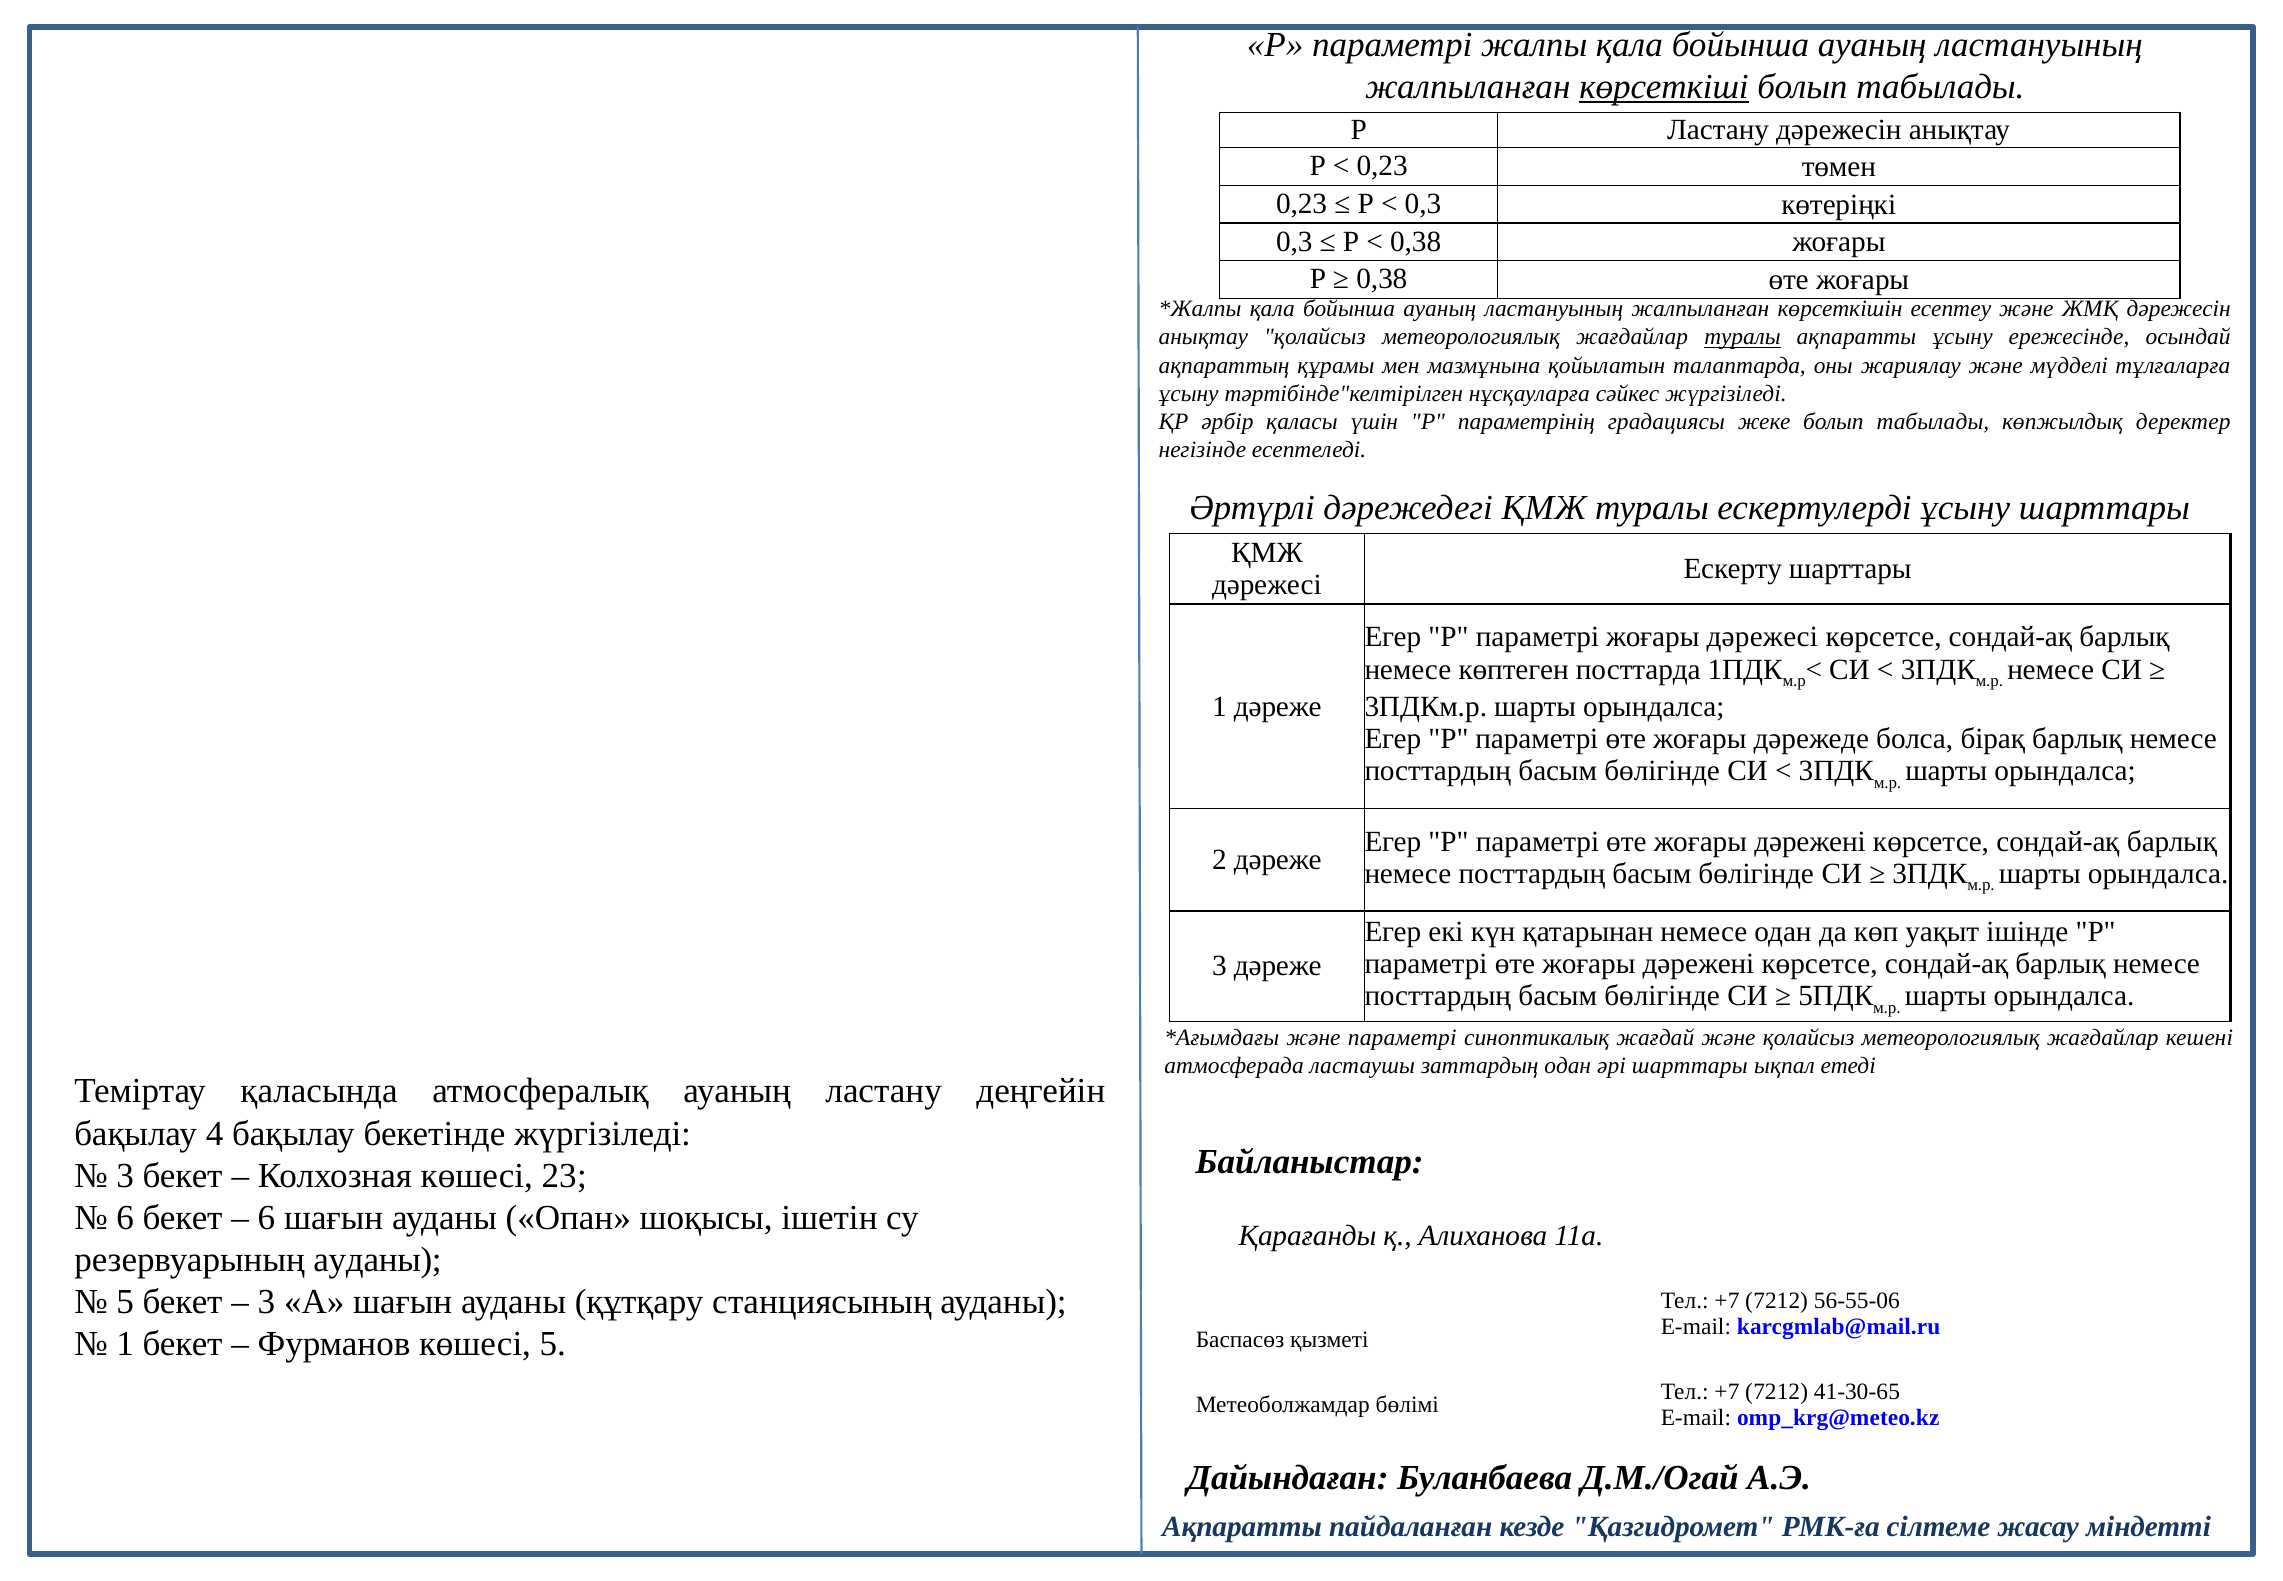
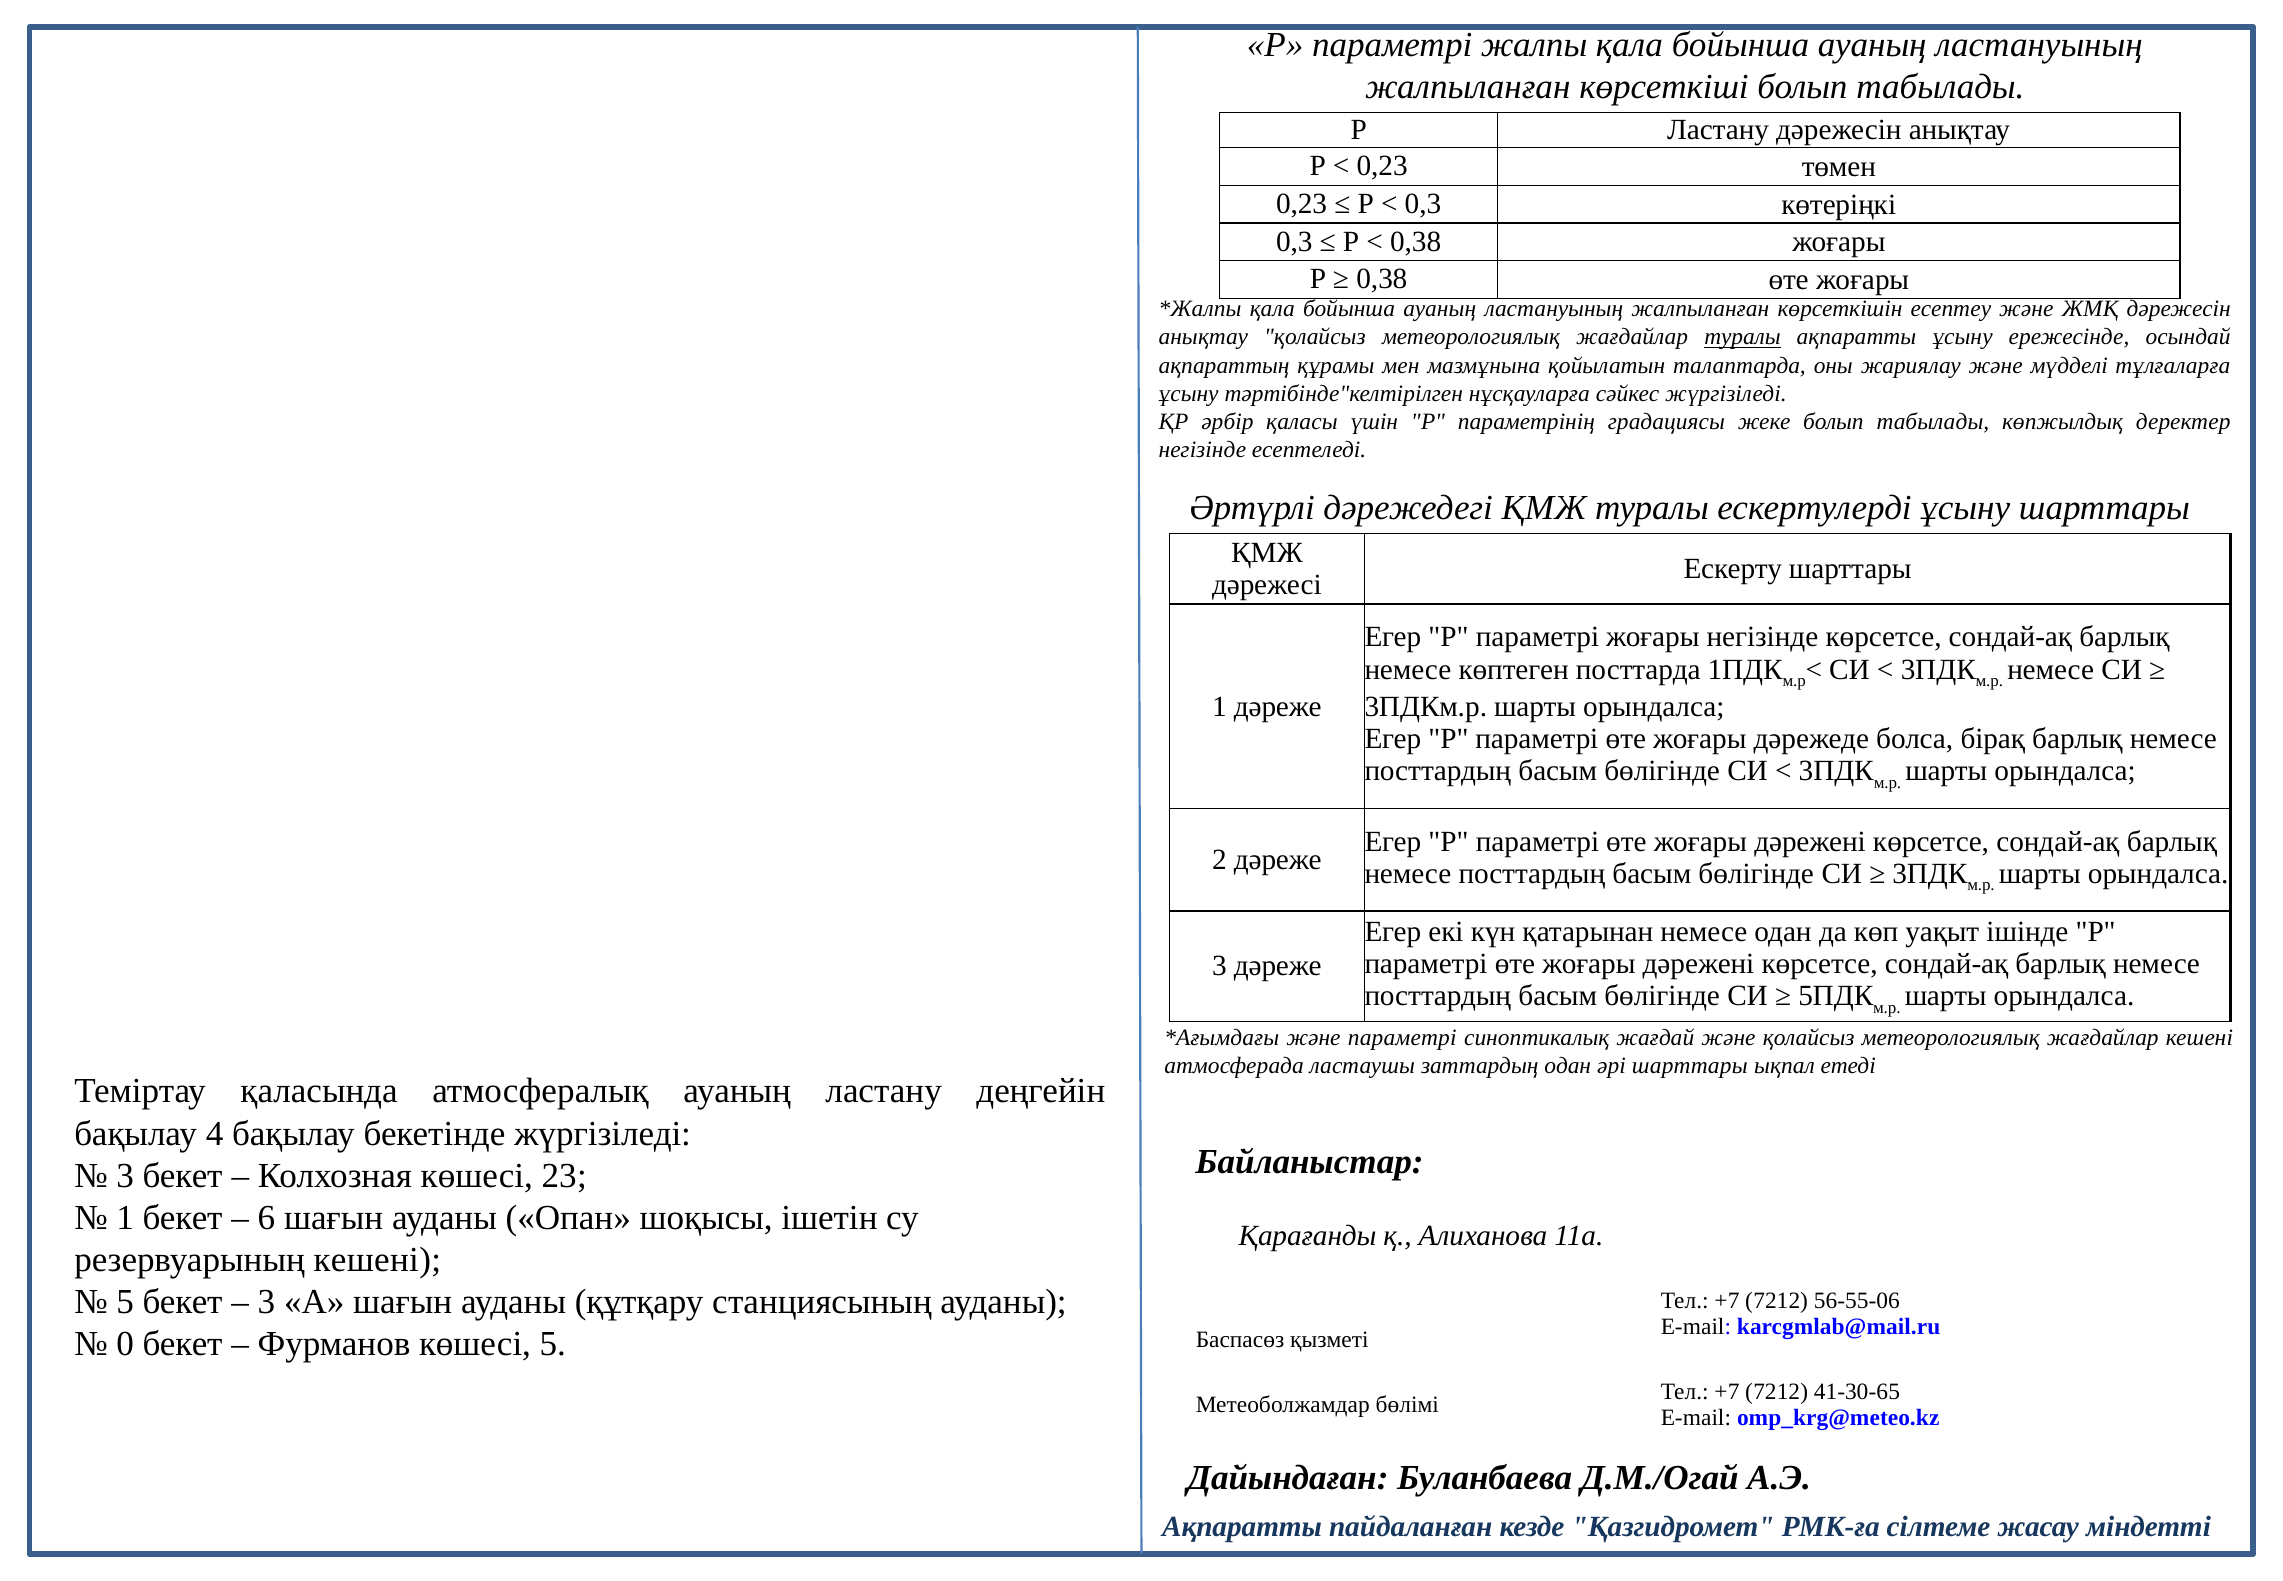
көрсеткіші underline: present -> none (1664, 87)
жоғары дәрежесі: дәрежесі -> негізінде (1762, 637)
6: 6 -> 1 (125, 1217)
резервуарының ауданы: ауданы -> кешені (377, 1260)
1: 1 -> 0 (125, 1344)
